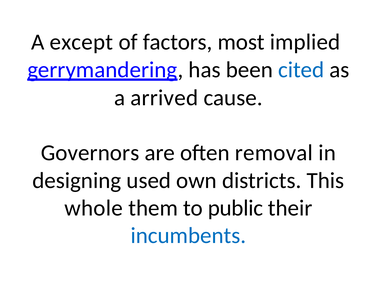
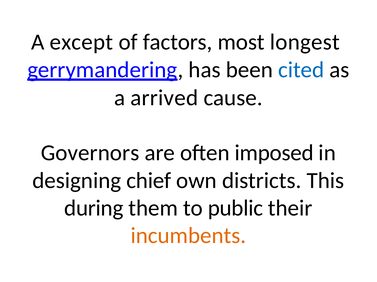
implied: implied -> longest (305, 42)
removal: removal -> imposed (274, 153)
used: used -> chief (149, 181)
whole: whole -> during (94, 209)
incumbents colour: blue -> orange (188, 236)
